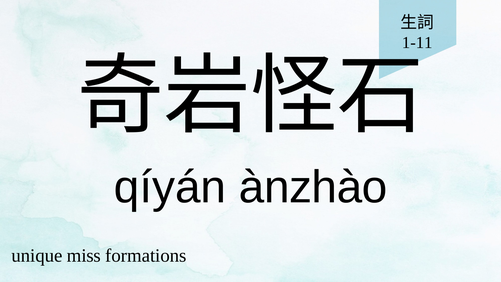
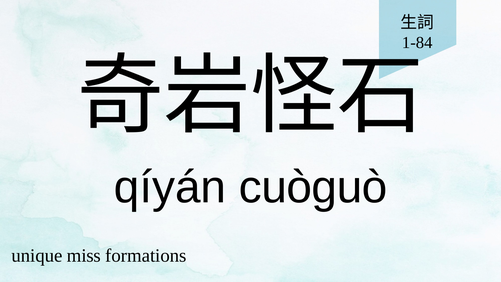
1-11: 1-11 -> 1-84 (417, 43)
ànzhào: ànzhào -> cuòguò (313, 187)
